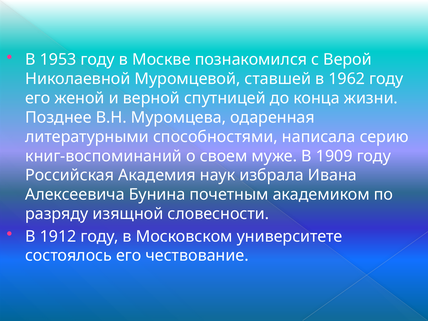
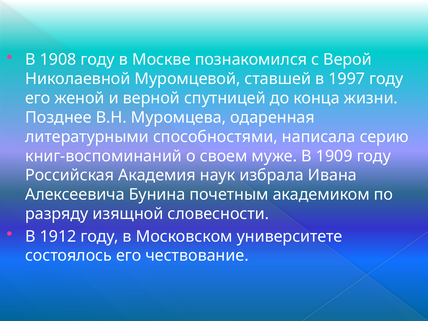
1953: 1953 -> 1908 (58, 60)
1962: 1962 -> 1997 (347, 79)
